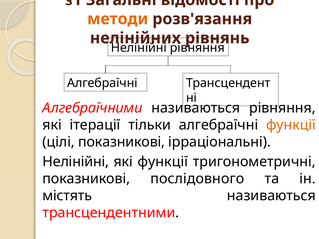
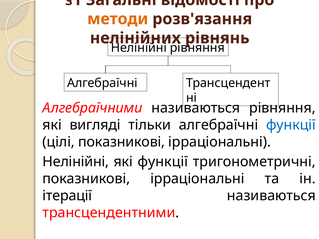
ітерації: ітерації -> вигляді (95, 125)
функції colour: orange -> blue (291, 125)
послідовного: послідовного -> ірраціональні (197, 179)
містять: містять -> ітерації (67, 196)
